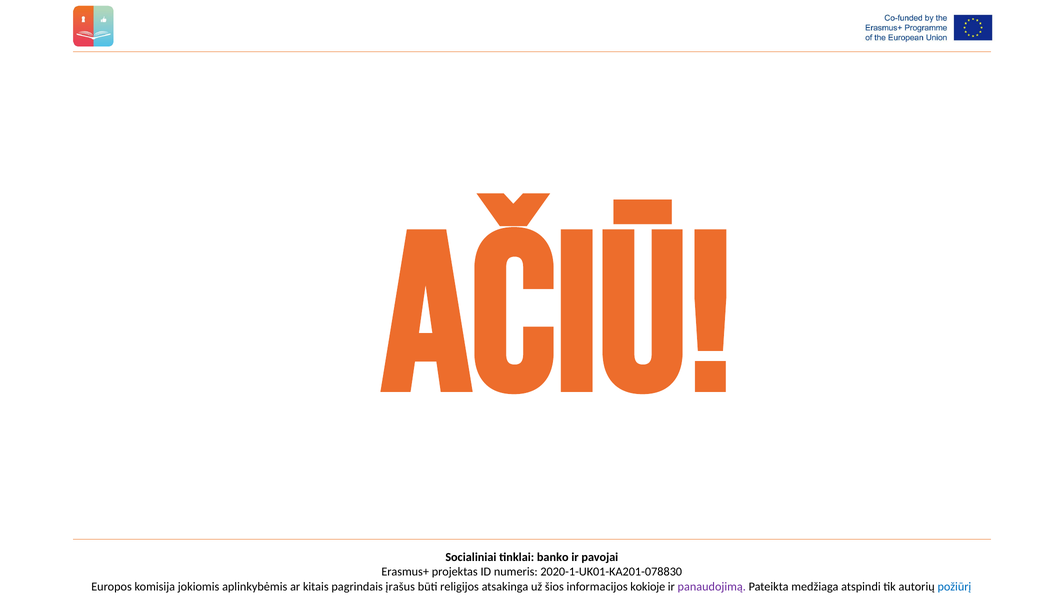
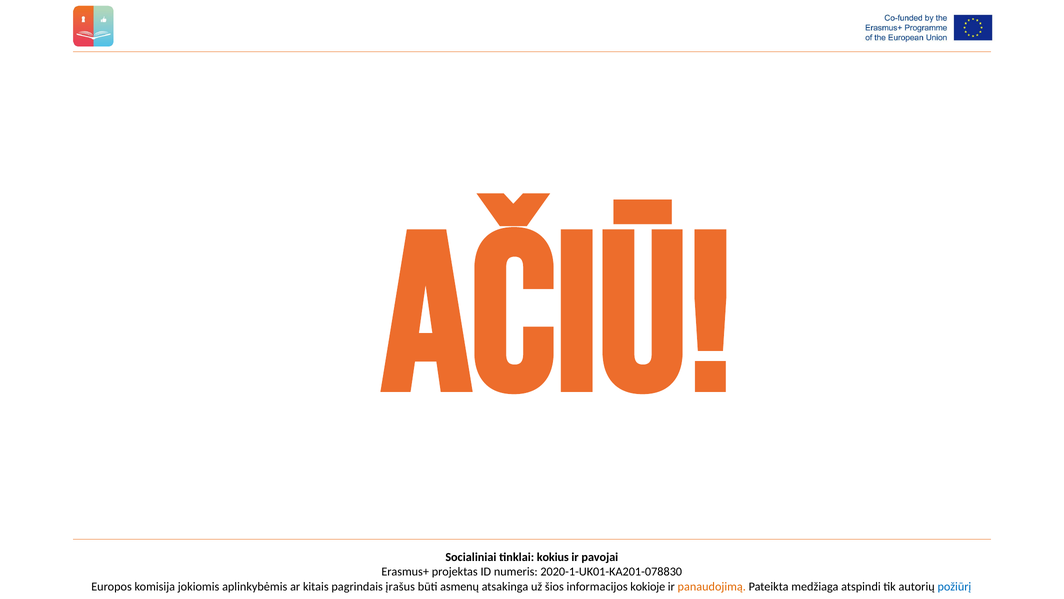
banko: banko -> kokius (553, 557)
religijos: religijos -> asmenų (460, 586)
panaudojimą colour: purple -> orange (712, 586)
